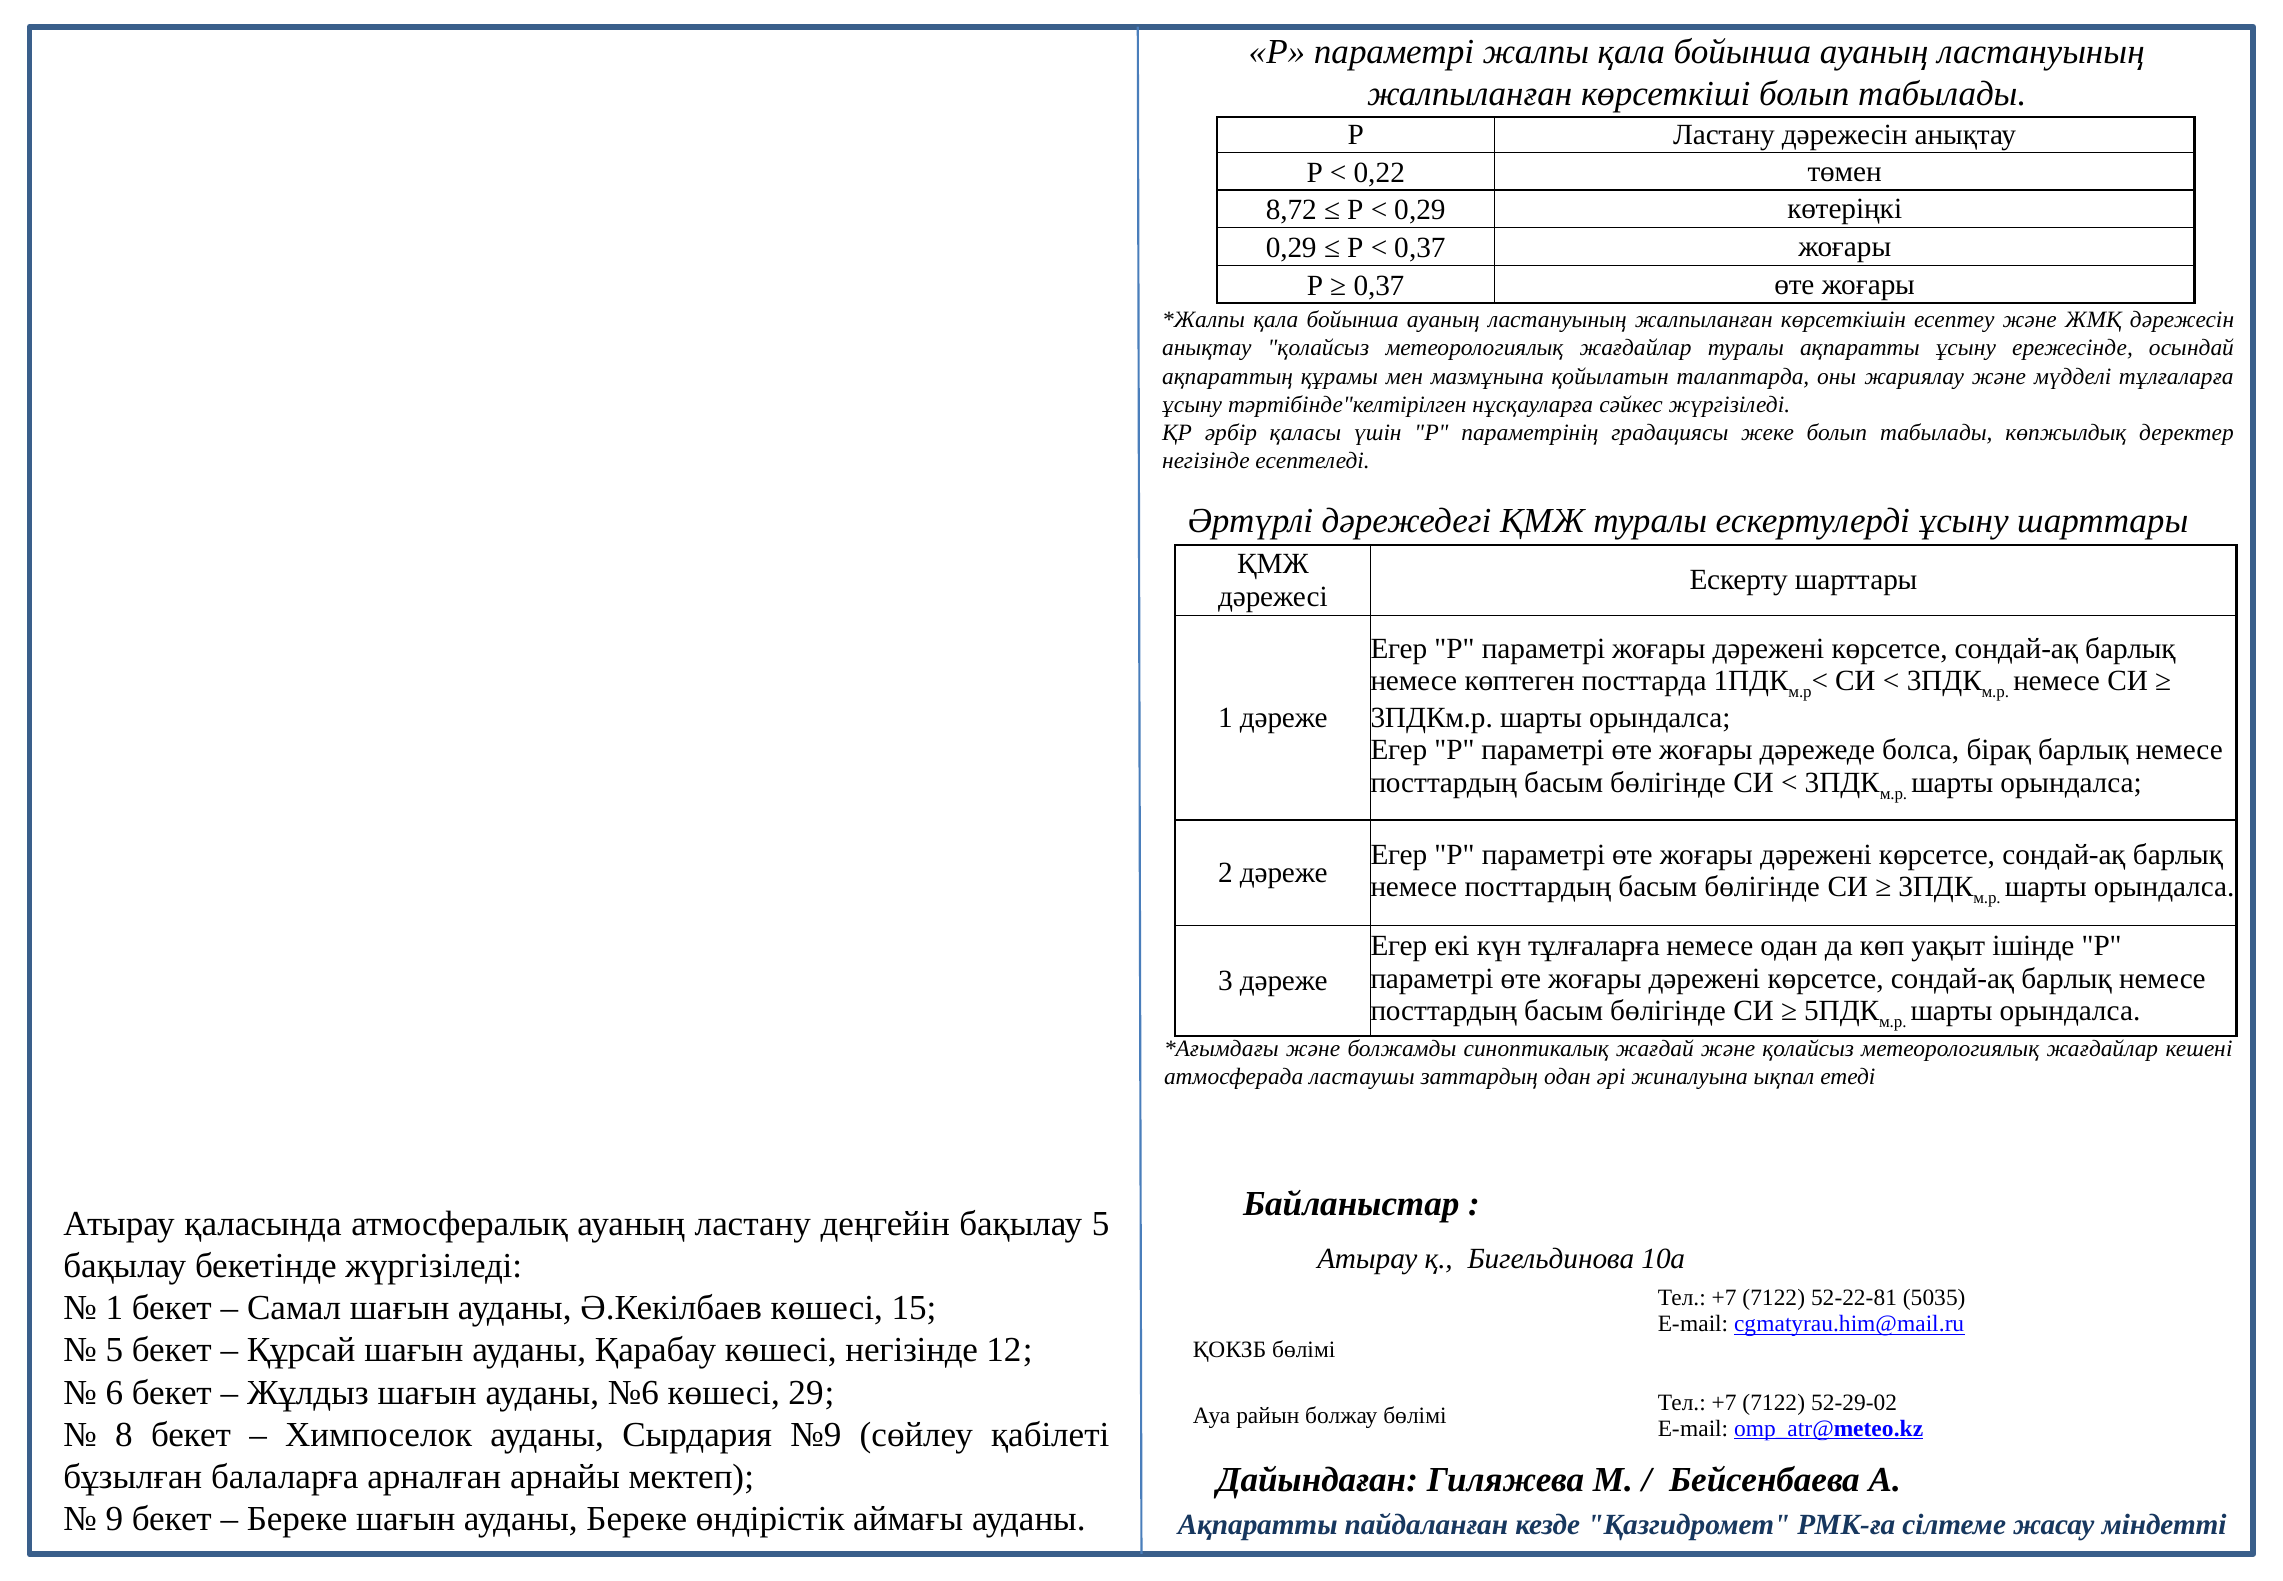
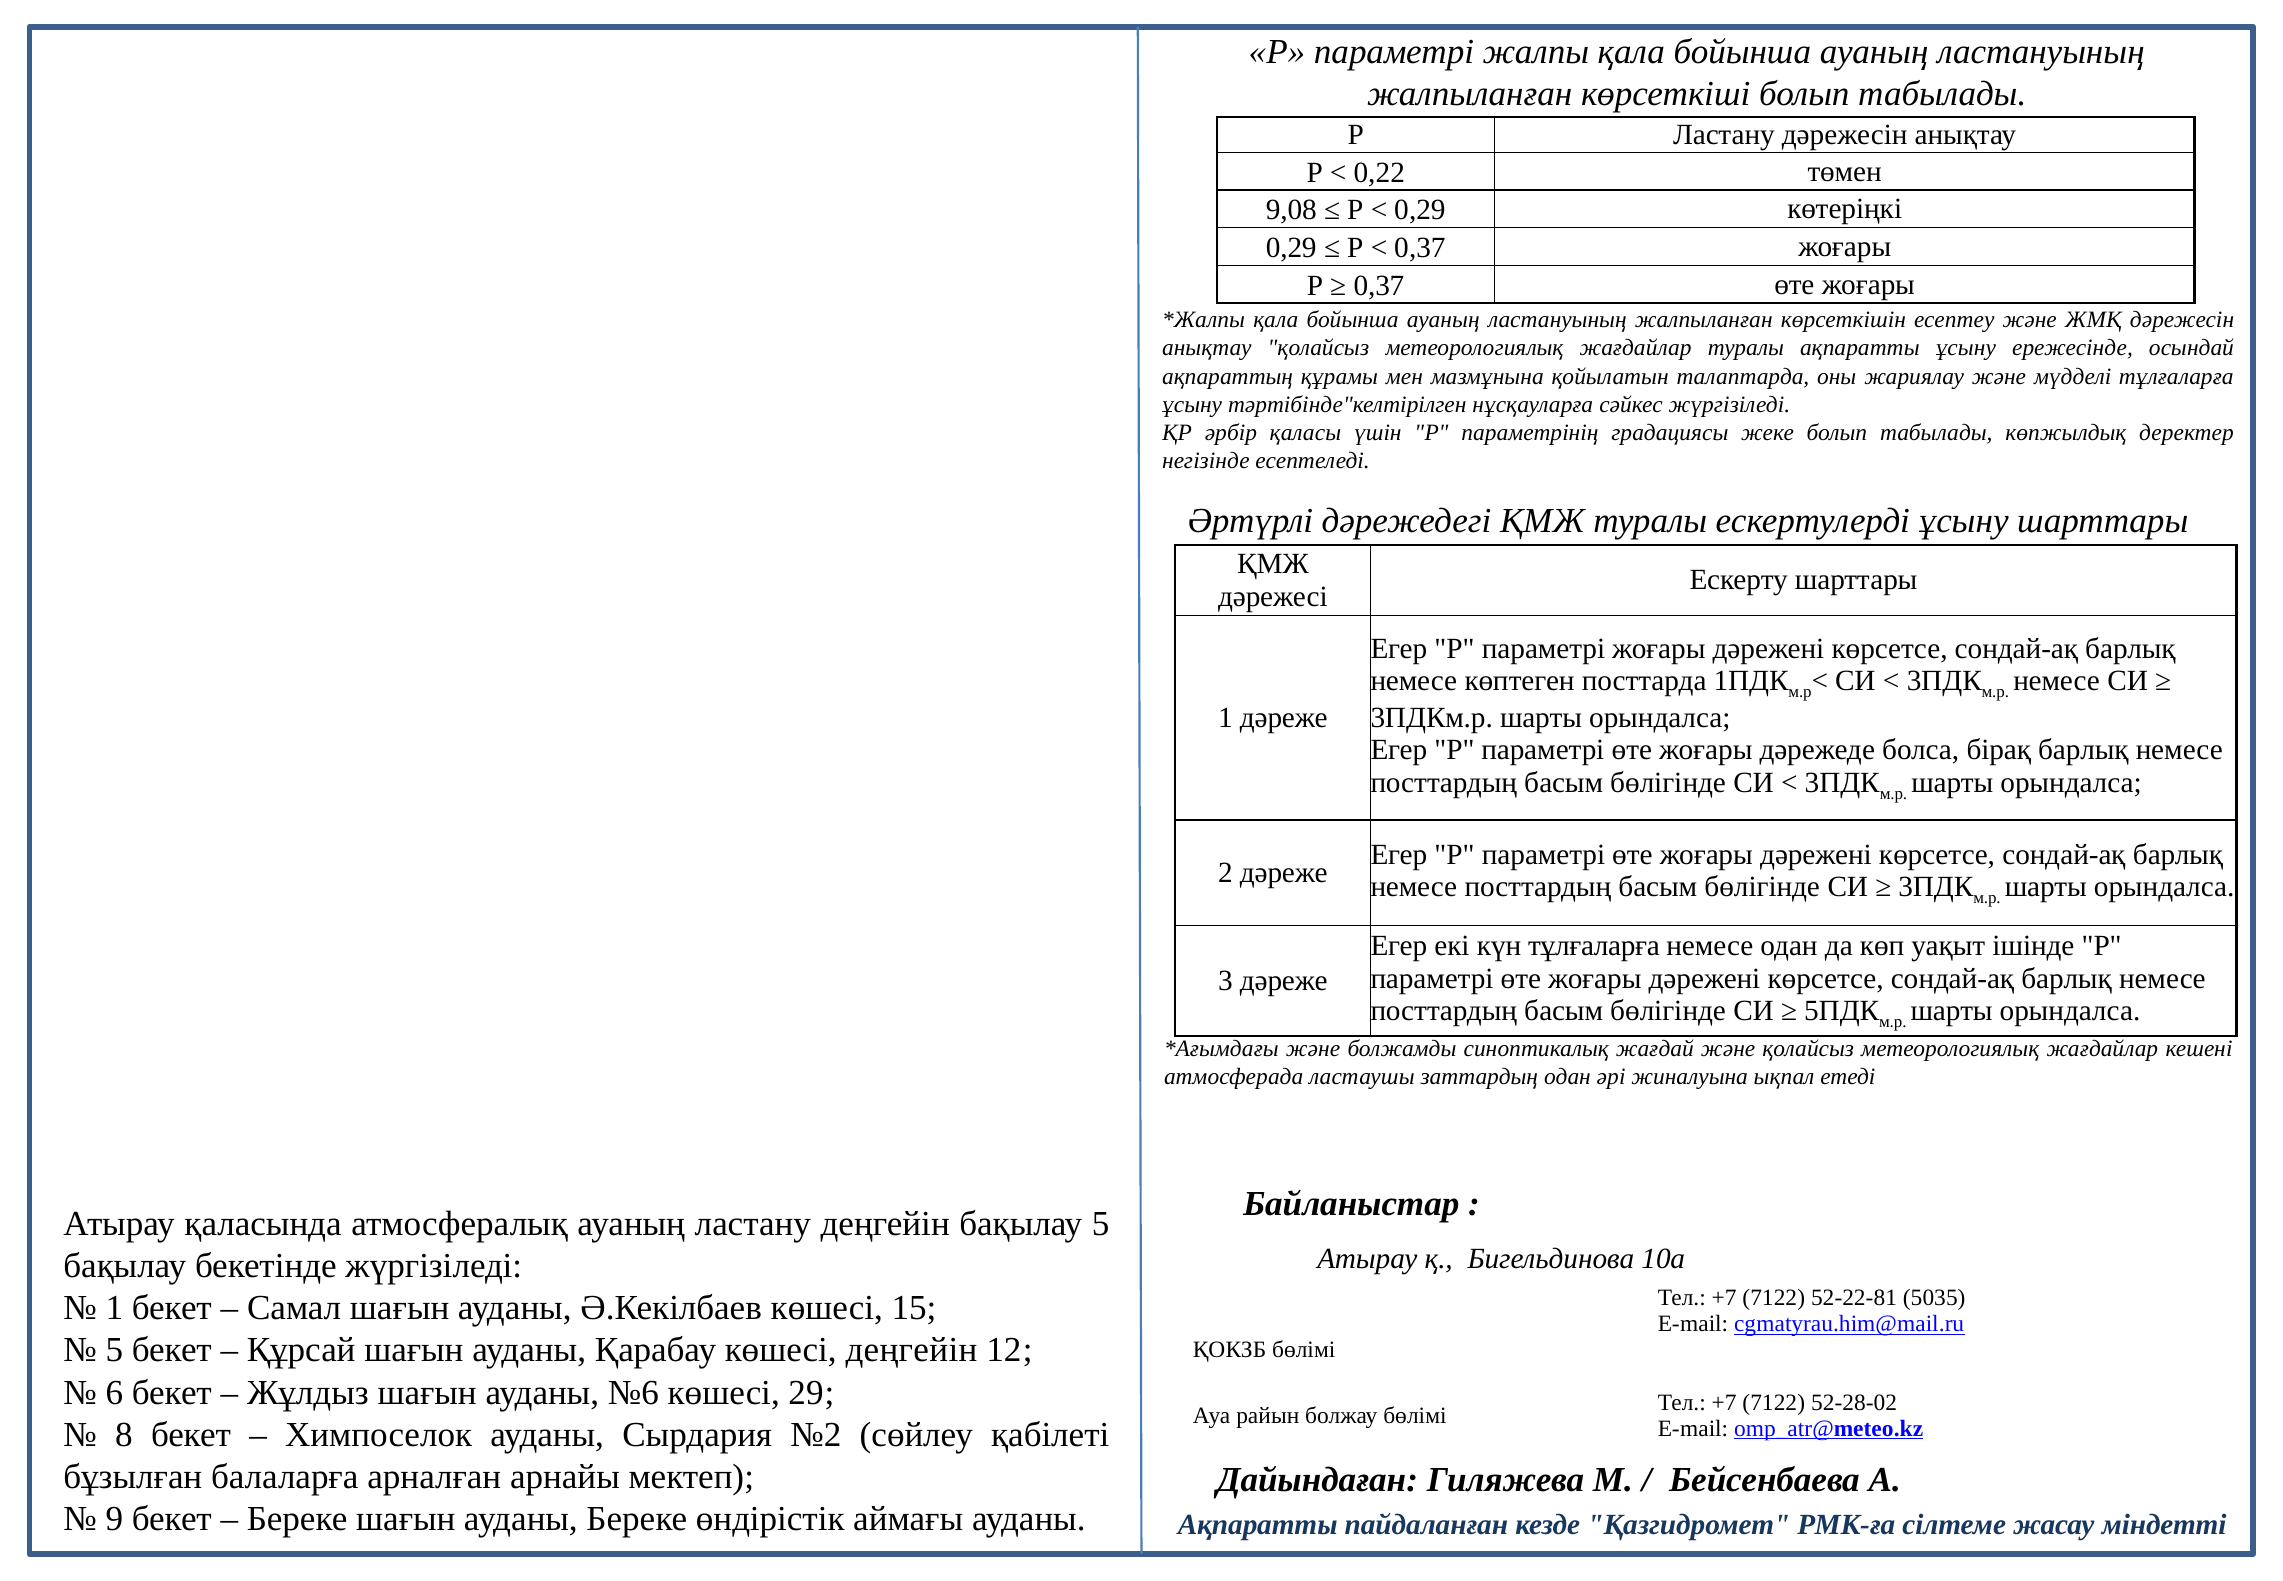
8,72: 8,72 -> 9,08 (1291, 210)
көшесі негізінде: негізінде -> деңгейін (911, 1350)
52-29-02: 52-29-02 -> 52-28-02 (1854, 1402)
№9: №9 -> №2 (816, 1434)
